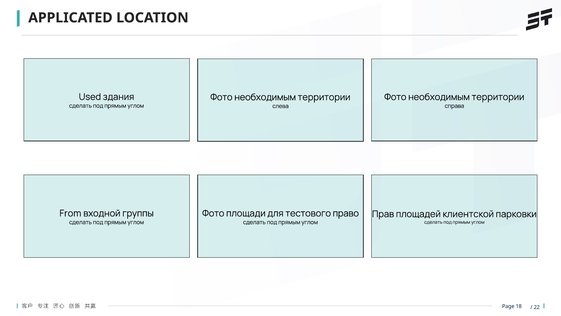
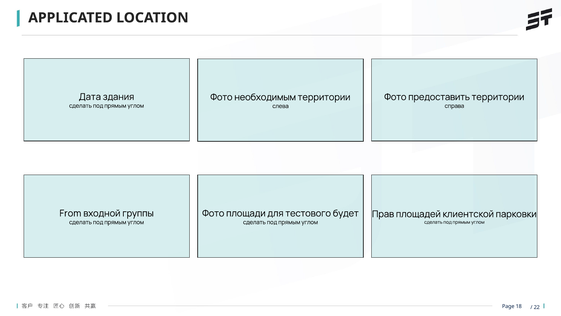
Used: Used -> Дата (90, 97)
необходимым: необходимым -> предоставить (439, 97)
право: право -> будет (346, 213)
